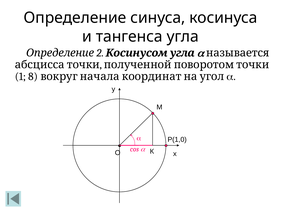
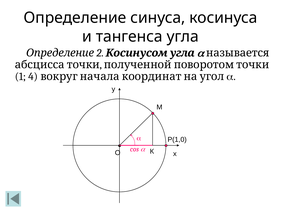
8: 8 -> 4 (33, 76)
